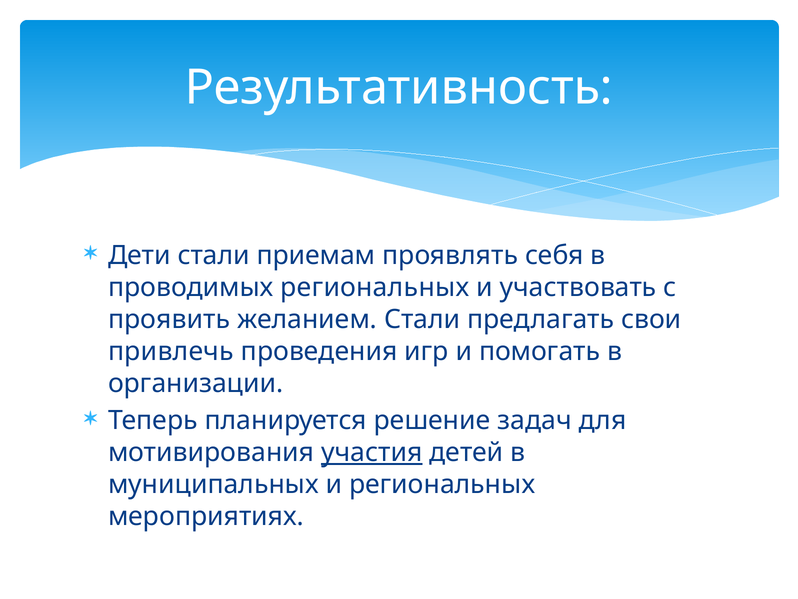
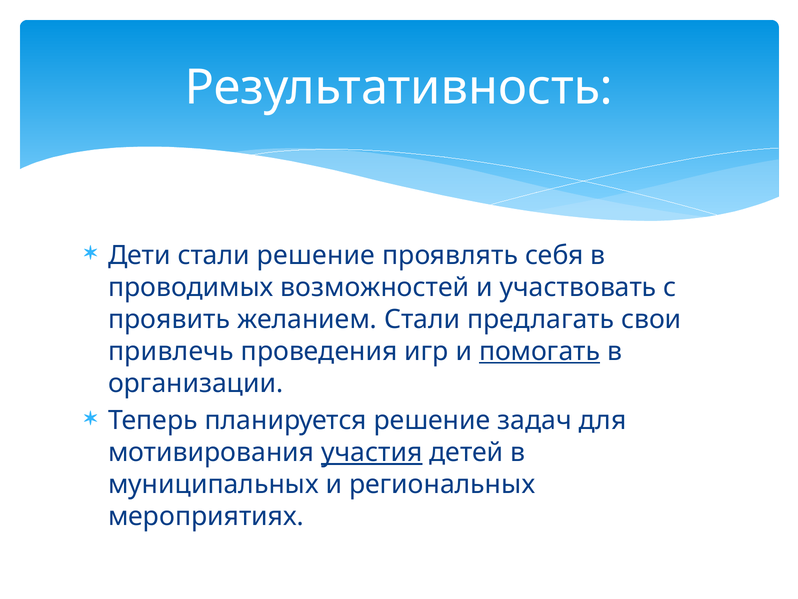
стали приемам: приемам -> решение (316, 255)
проводимых региональных: региональных -> возможностей (375, 287)
помогать underline: none -> present (540, 351)
